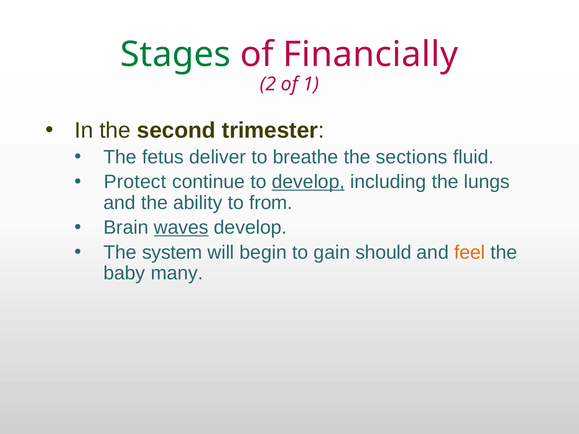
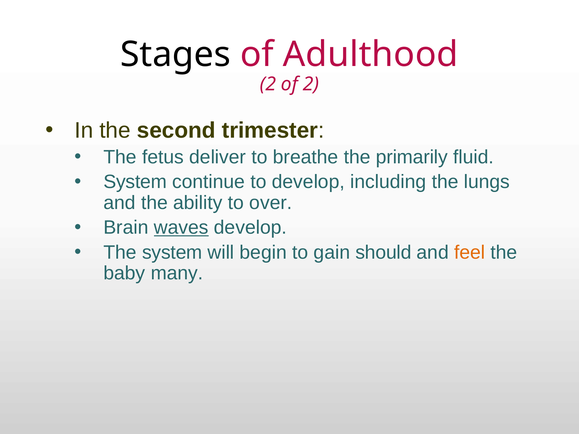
Stages colour: green -> black (176, 54)
Financially: Financially -> Adulthood (371, 54)
of 1: 1 -> 2 (311, 84)
sections: sections -> primarily (412, 157)
Protect: Protect -> System (135, 182)
develop underline: present -> none (308, 182)
from: from -> over (271, 203)
